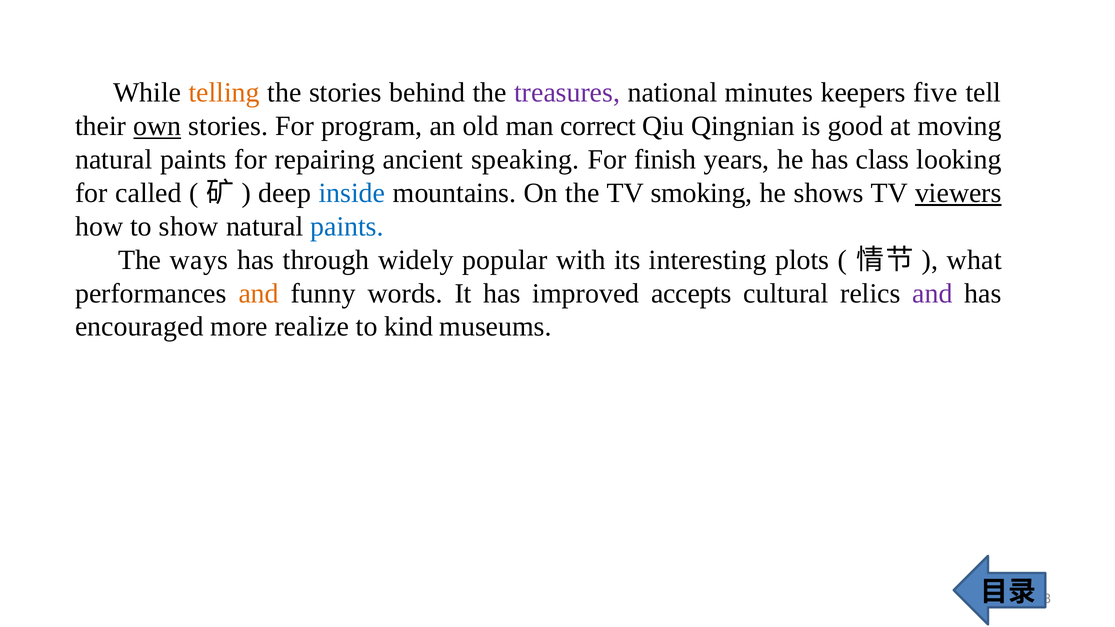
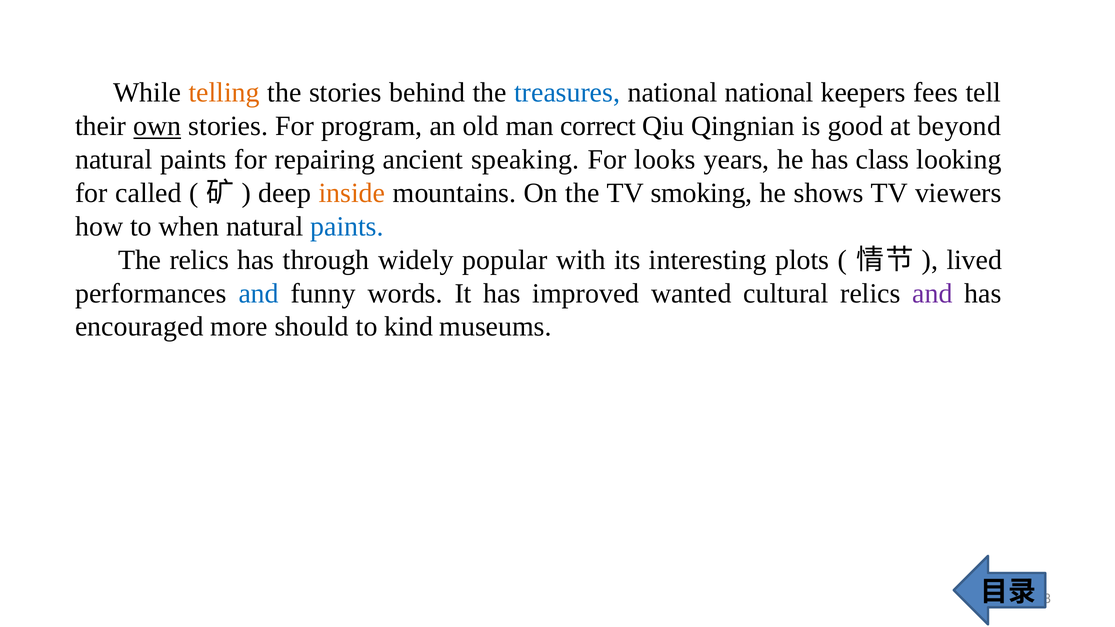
treasures colour: purple -> blue (567, 93)
national minutes: minutes -> national (769, 93)
five: five -> fees (936, 93)
moving: moving -> beyond (959, 126)
finish: finish -> looks (665, 160)
inside colour: blue -> orange (352, 193)
viewers underline: present -> none (958, 193)
show: show -> when (189, 226)
The ways: ways -> relics (199, 260)
what: what -> lived (974, 260)
and colour: orange -> blue (259, 293)
accepts: accepts -> wanted (691, 293)
realize: realize -> should (312, 327)
